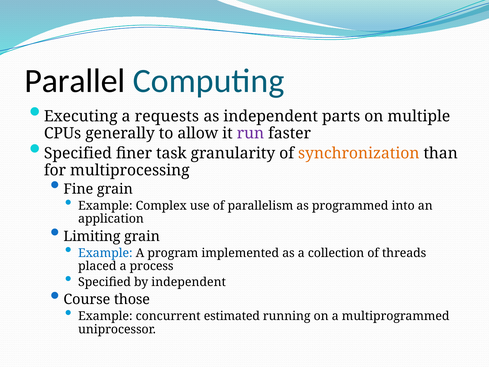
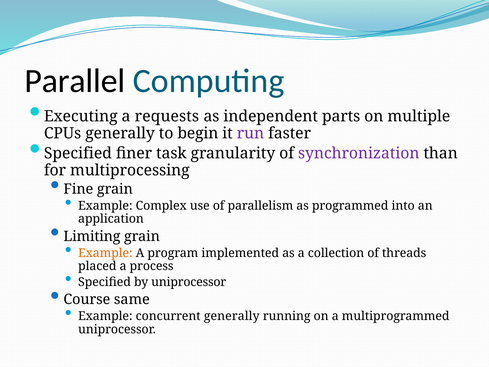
allow: allow -> begin (198, 133)
synchronization colour: orange -> purple (359, 153)
Example colour: blue -> orange (105, 253)
by independent: independent -> uniprocessor (189, 282)
those: those -> same (132, 299)
concurrent estimated: estimated -> generally (232, 316)
